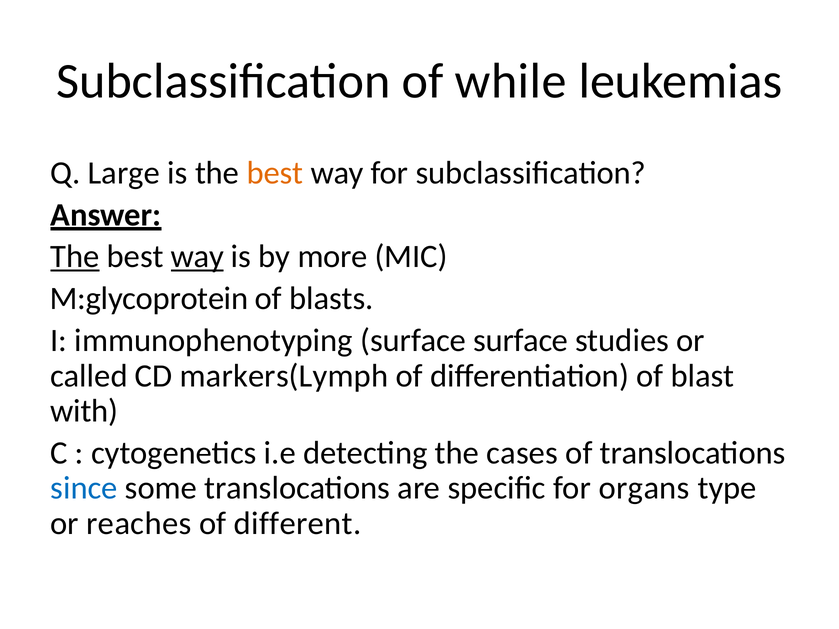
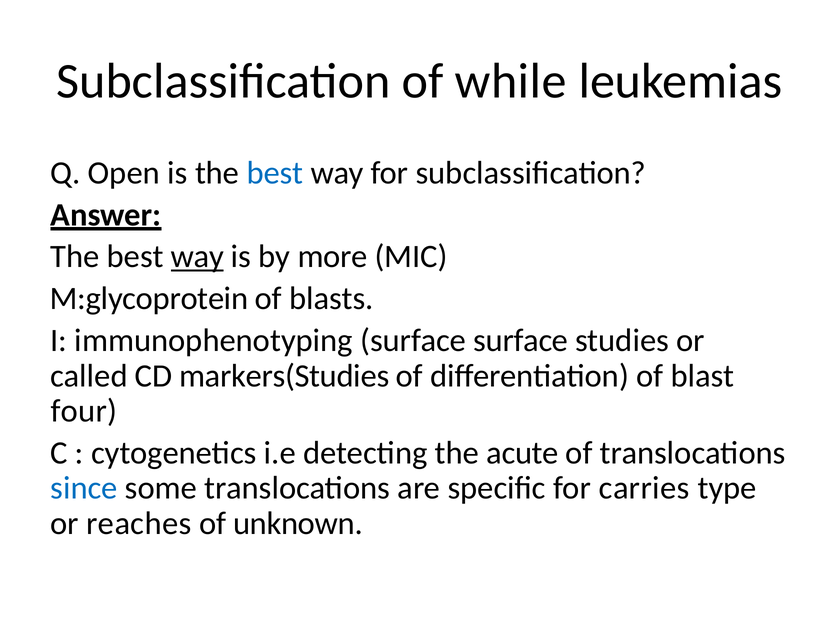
Large: Large -> Open (124, 173)
best colour: orange -> blue (275, 173)
The underline: present -> none (75, 257)
markers(Lymph: markers(Lymph -> markers(Studies (284, 376)
with: with -> four (84, 411)
cases: cases -> acute (522, 453)
organs: organs -> carries (644, 488)
different: different -> unknown (298, 524)
